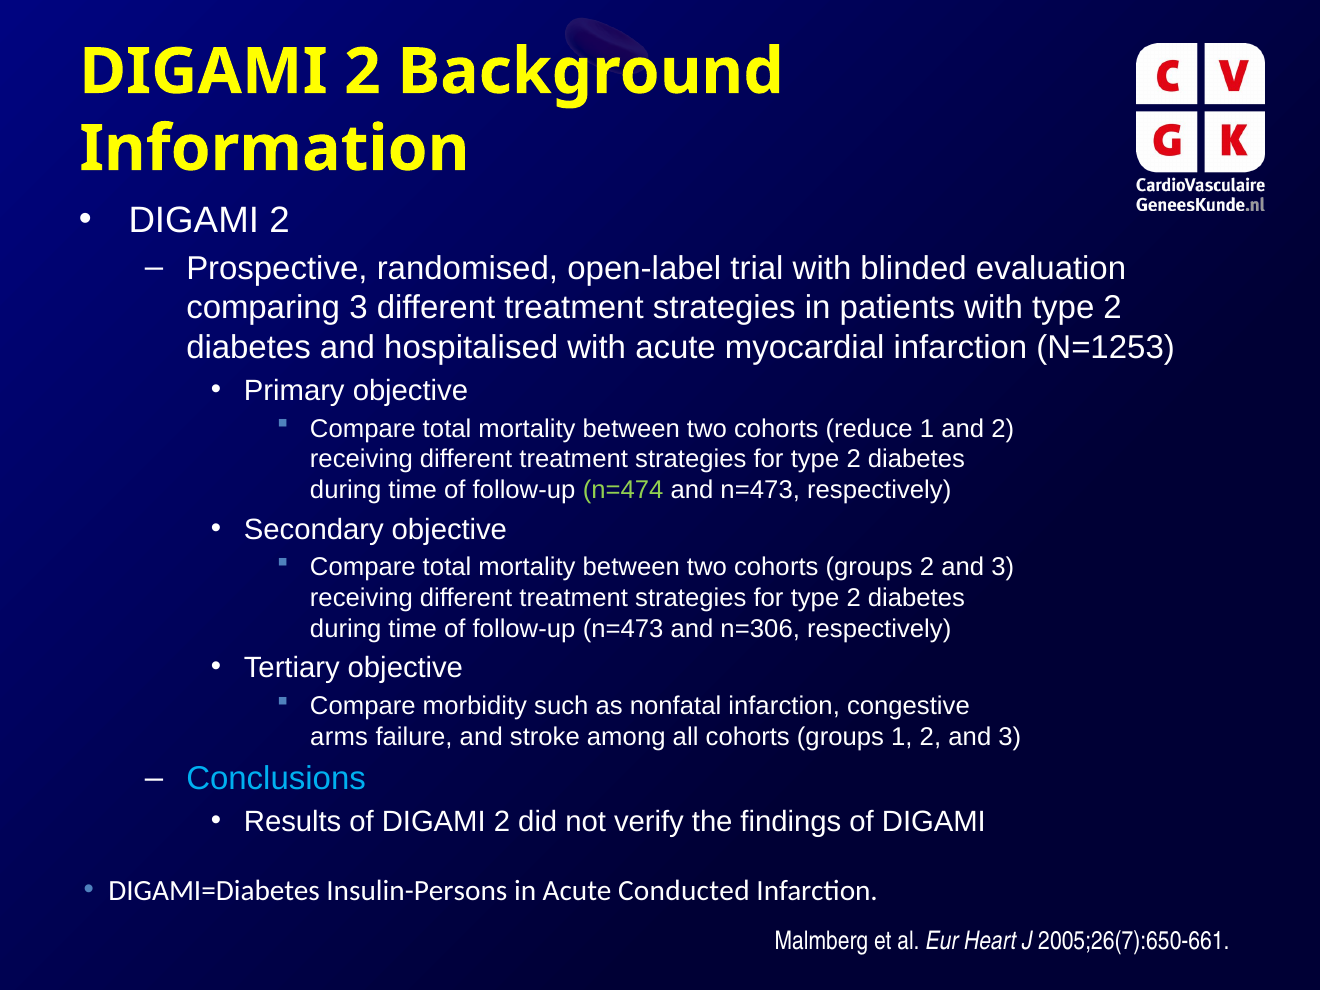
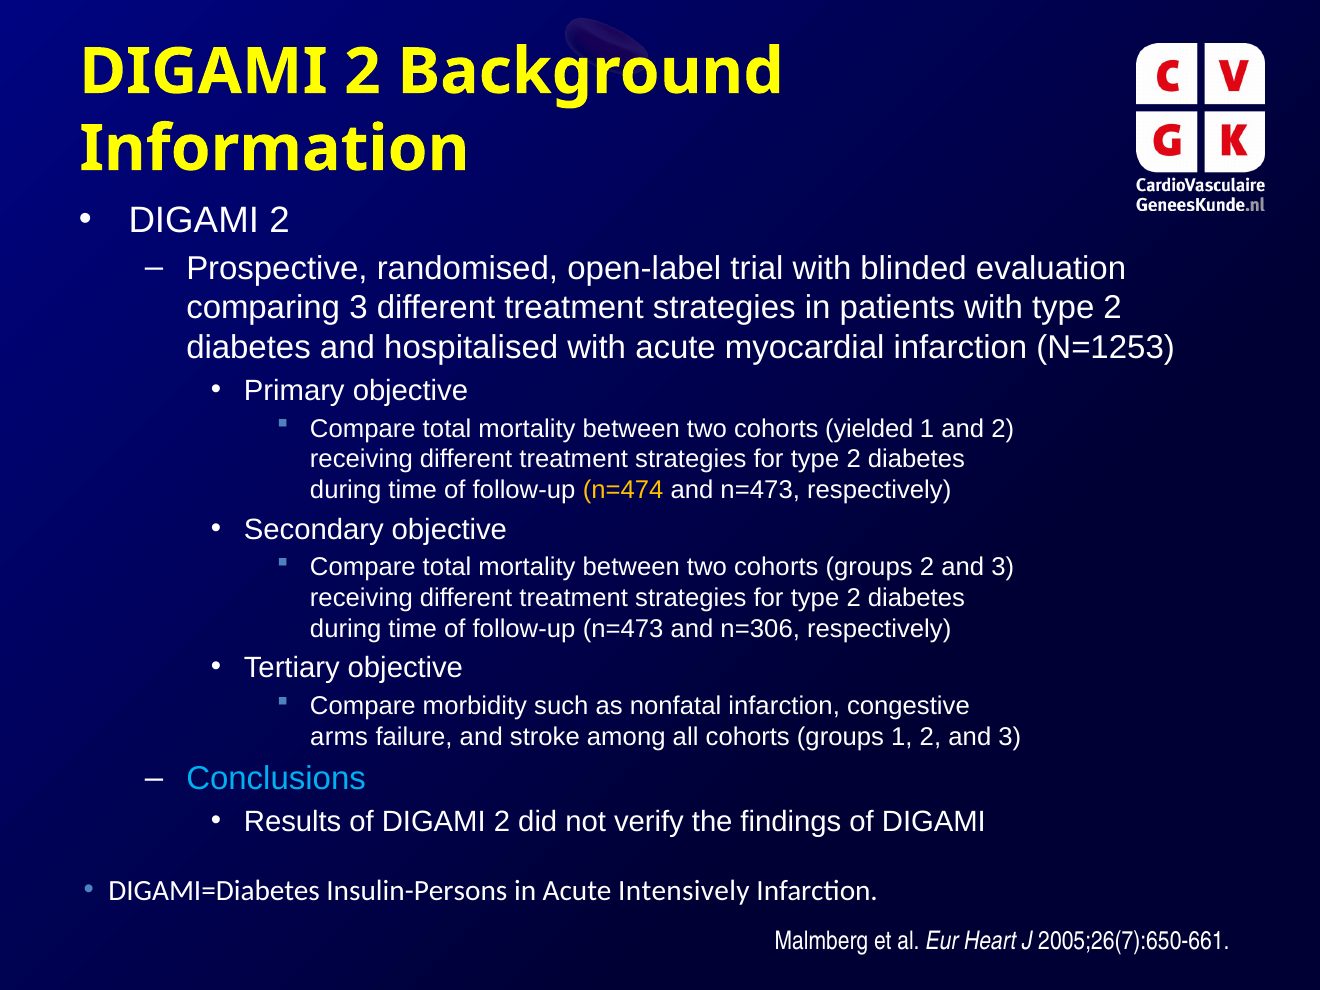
reduce: reduce -> yielded (869, 429)
n=474 colour: light green -> yellow (623, 490)
Conducted: Conducted -> Intensively (684, 891)
